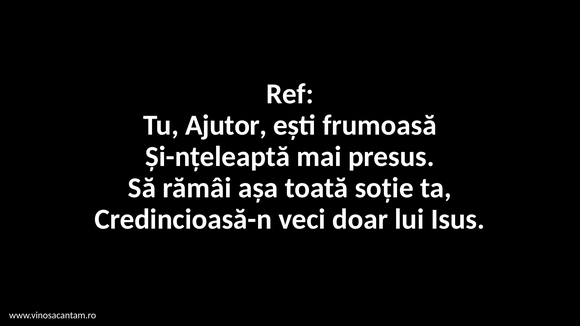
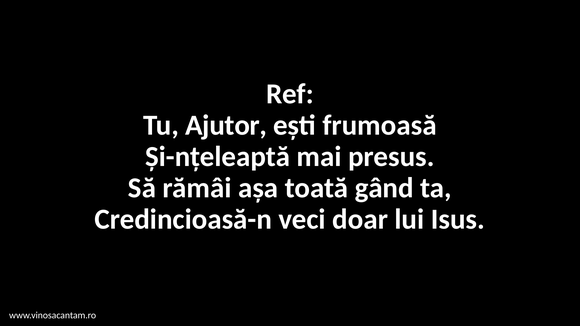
soție: soție -> gând (384, 188)
